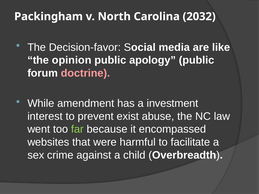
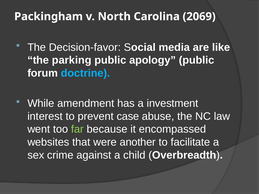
2032: 2032 -> 2069 (199, 17)
opinion: opinion -> parking (72, 60)
doctrine colour: pink -> light blue (85, 73)
exist: exist -> case (128, 116)
harmful: harmful -> another (138, 142)
